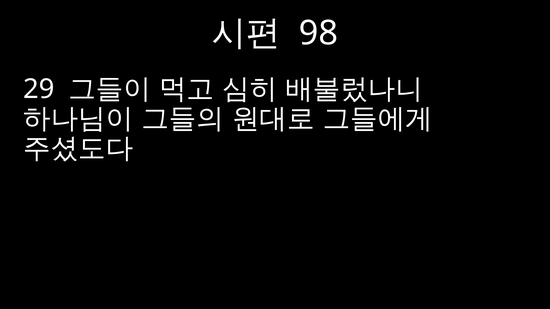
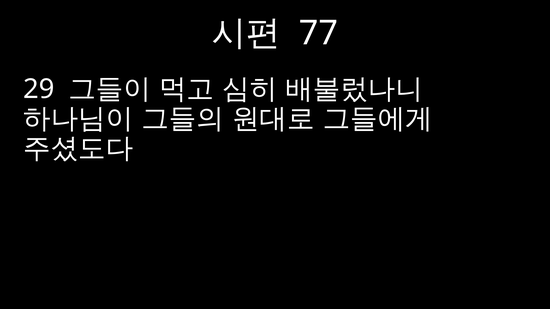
98: 98 -> 77 (319, 33)
